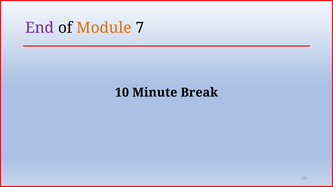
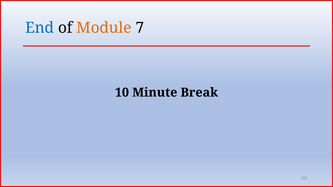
End colour: purple -> blue (40, 28)
